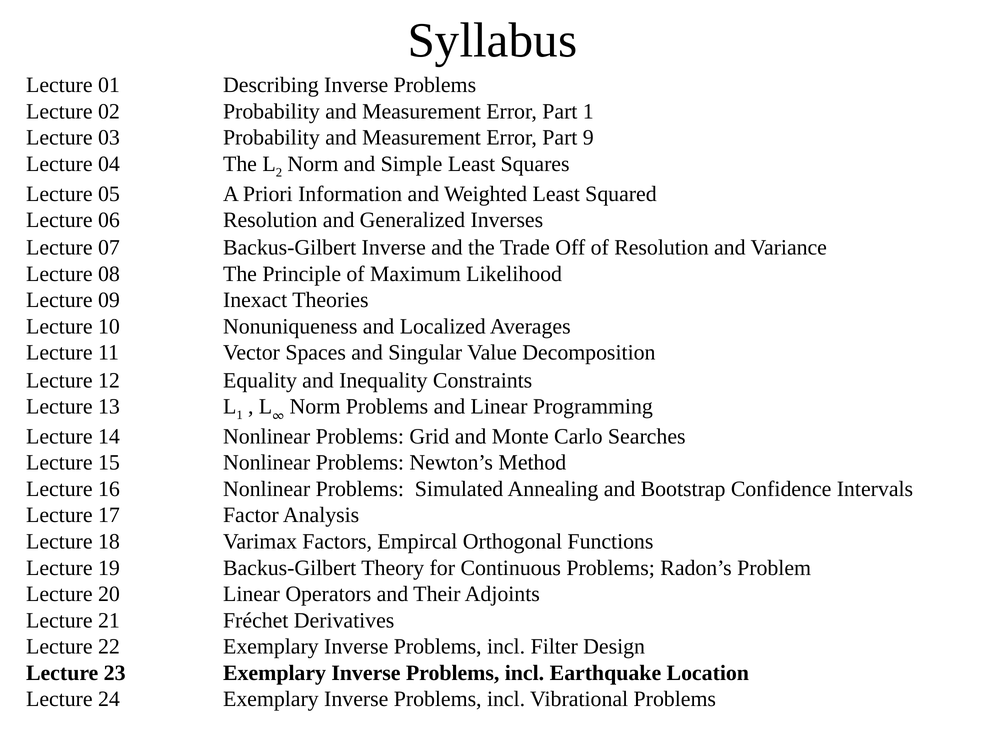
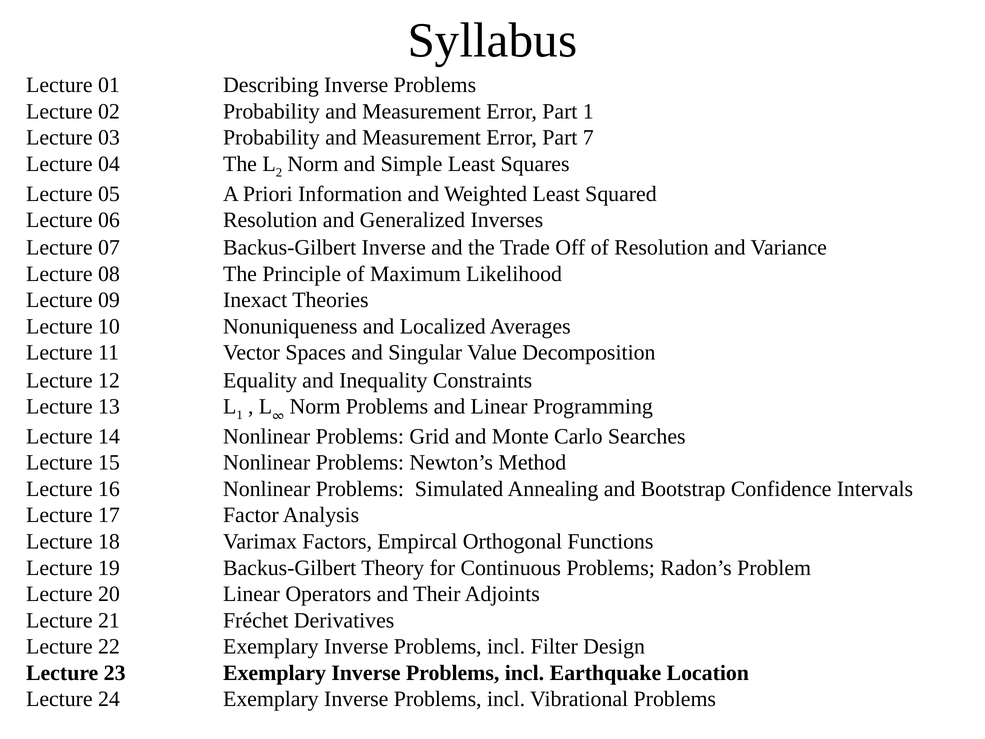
9: 9 -> 7 (588, 138)
